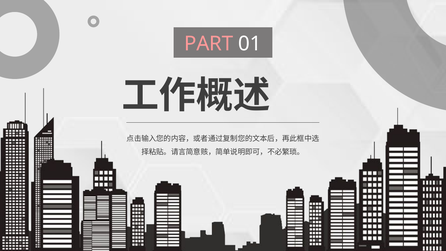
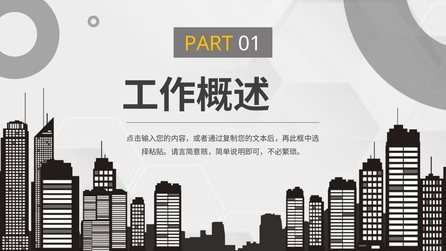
PART colour: pink -> yellow (209, 44)
